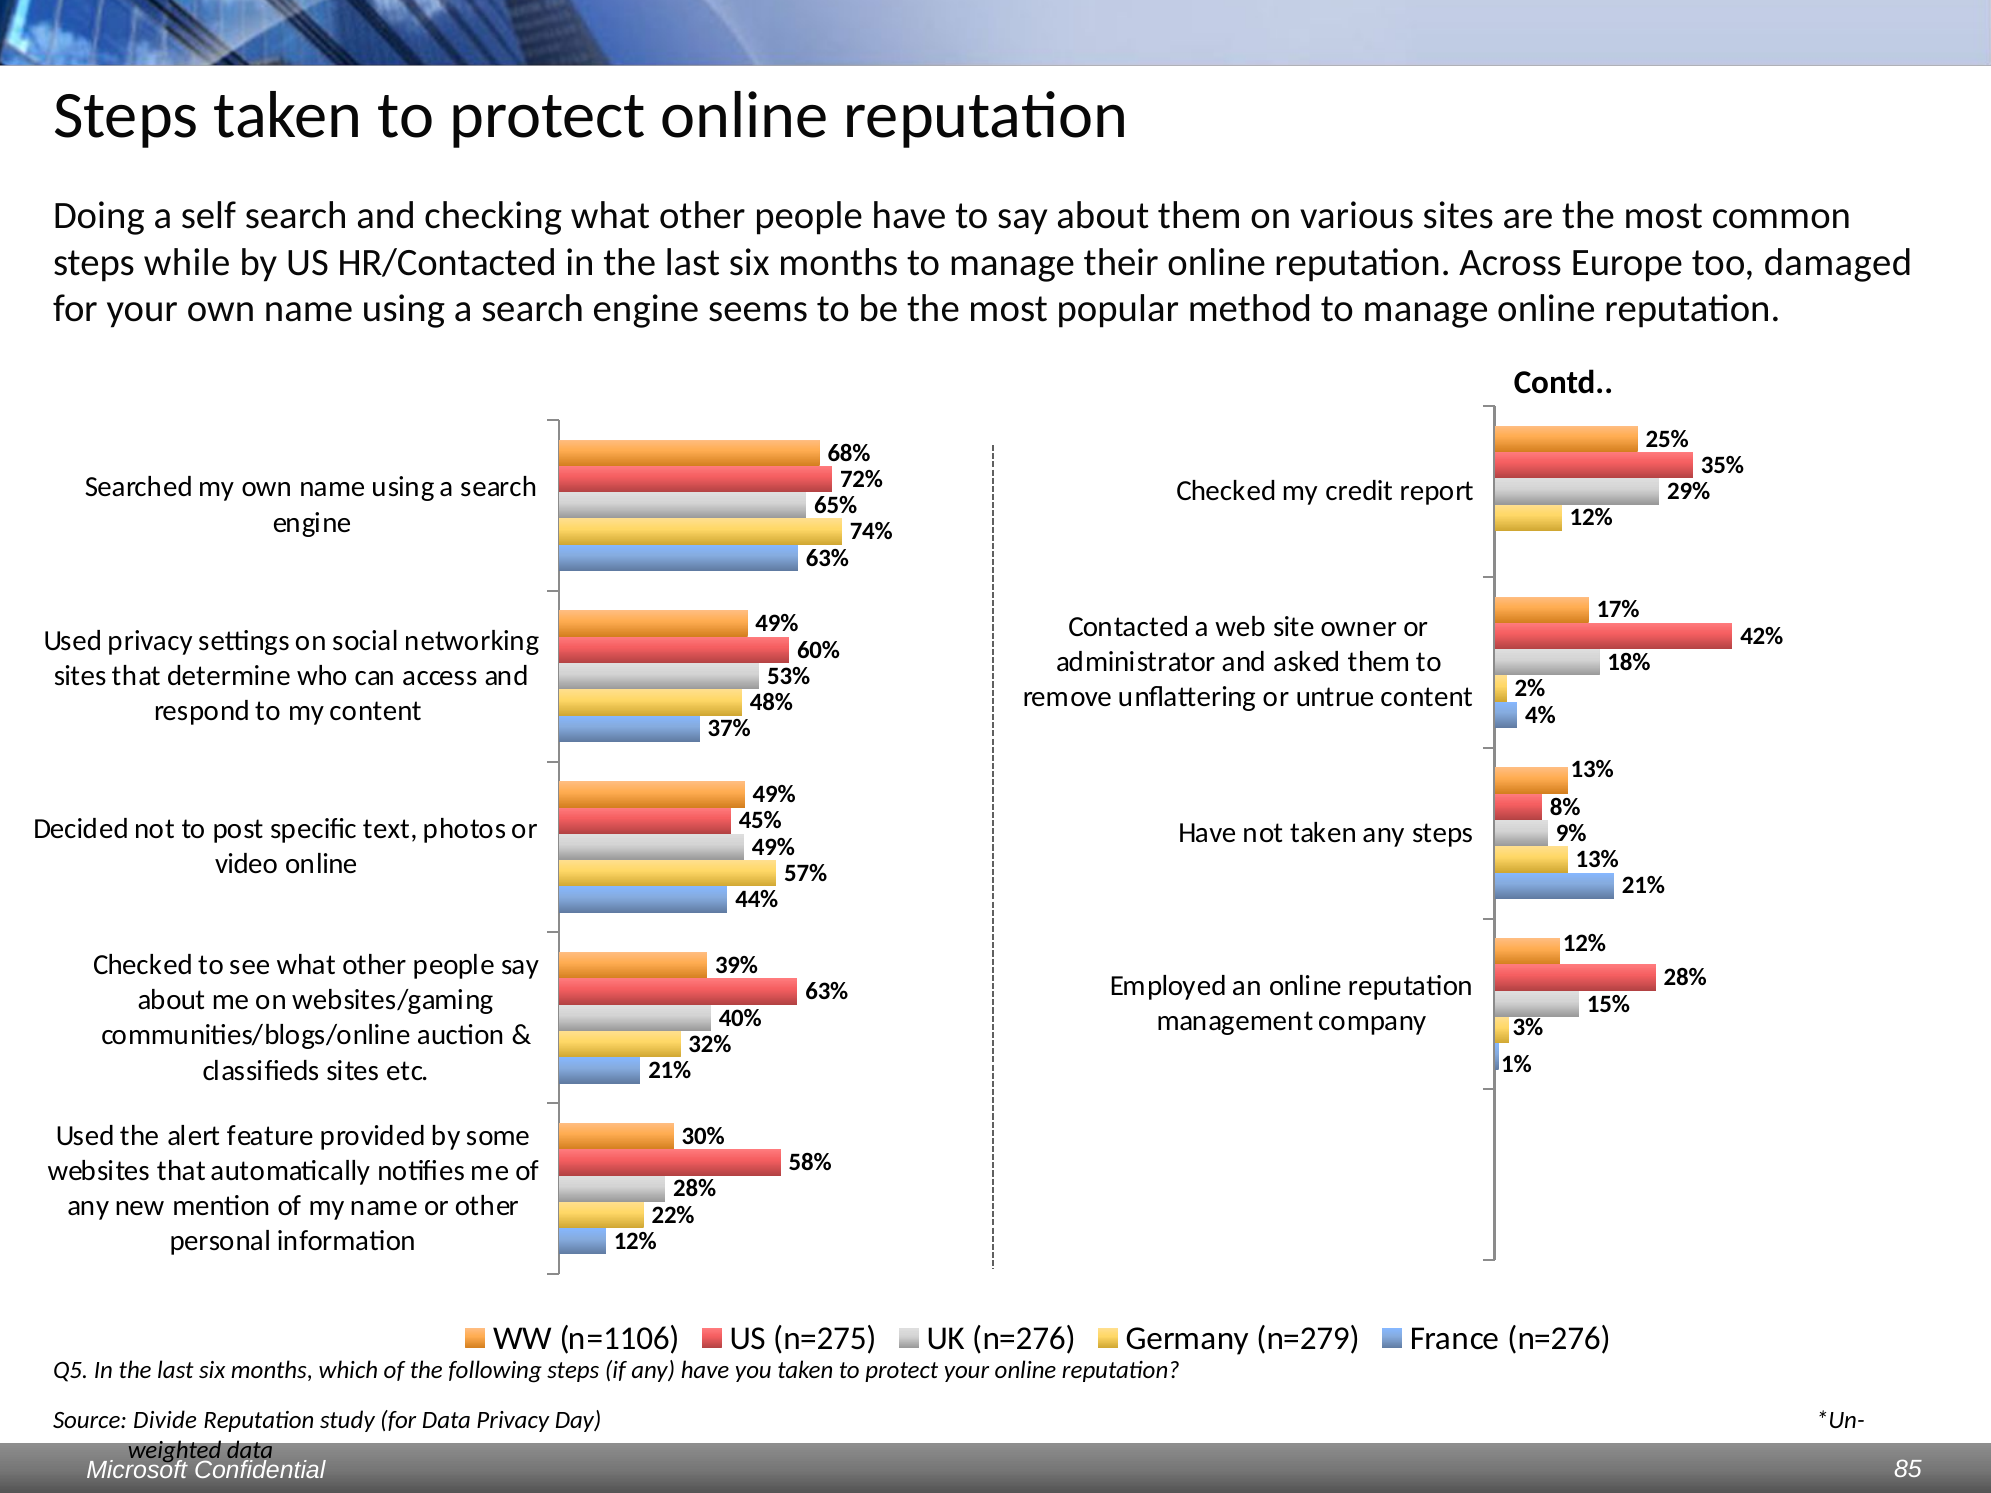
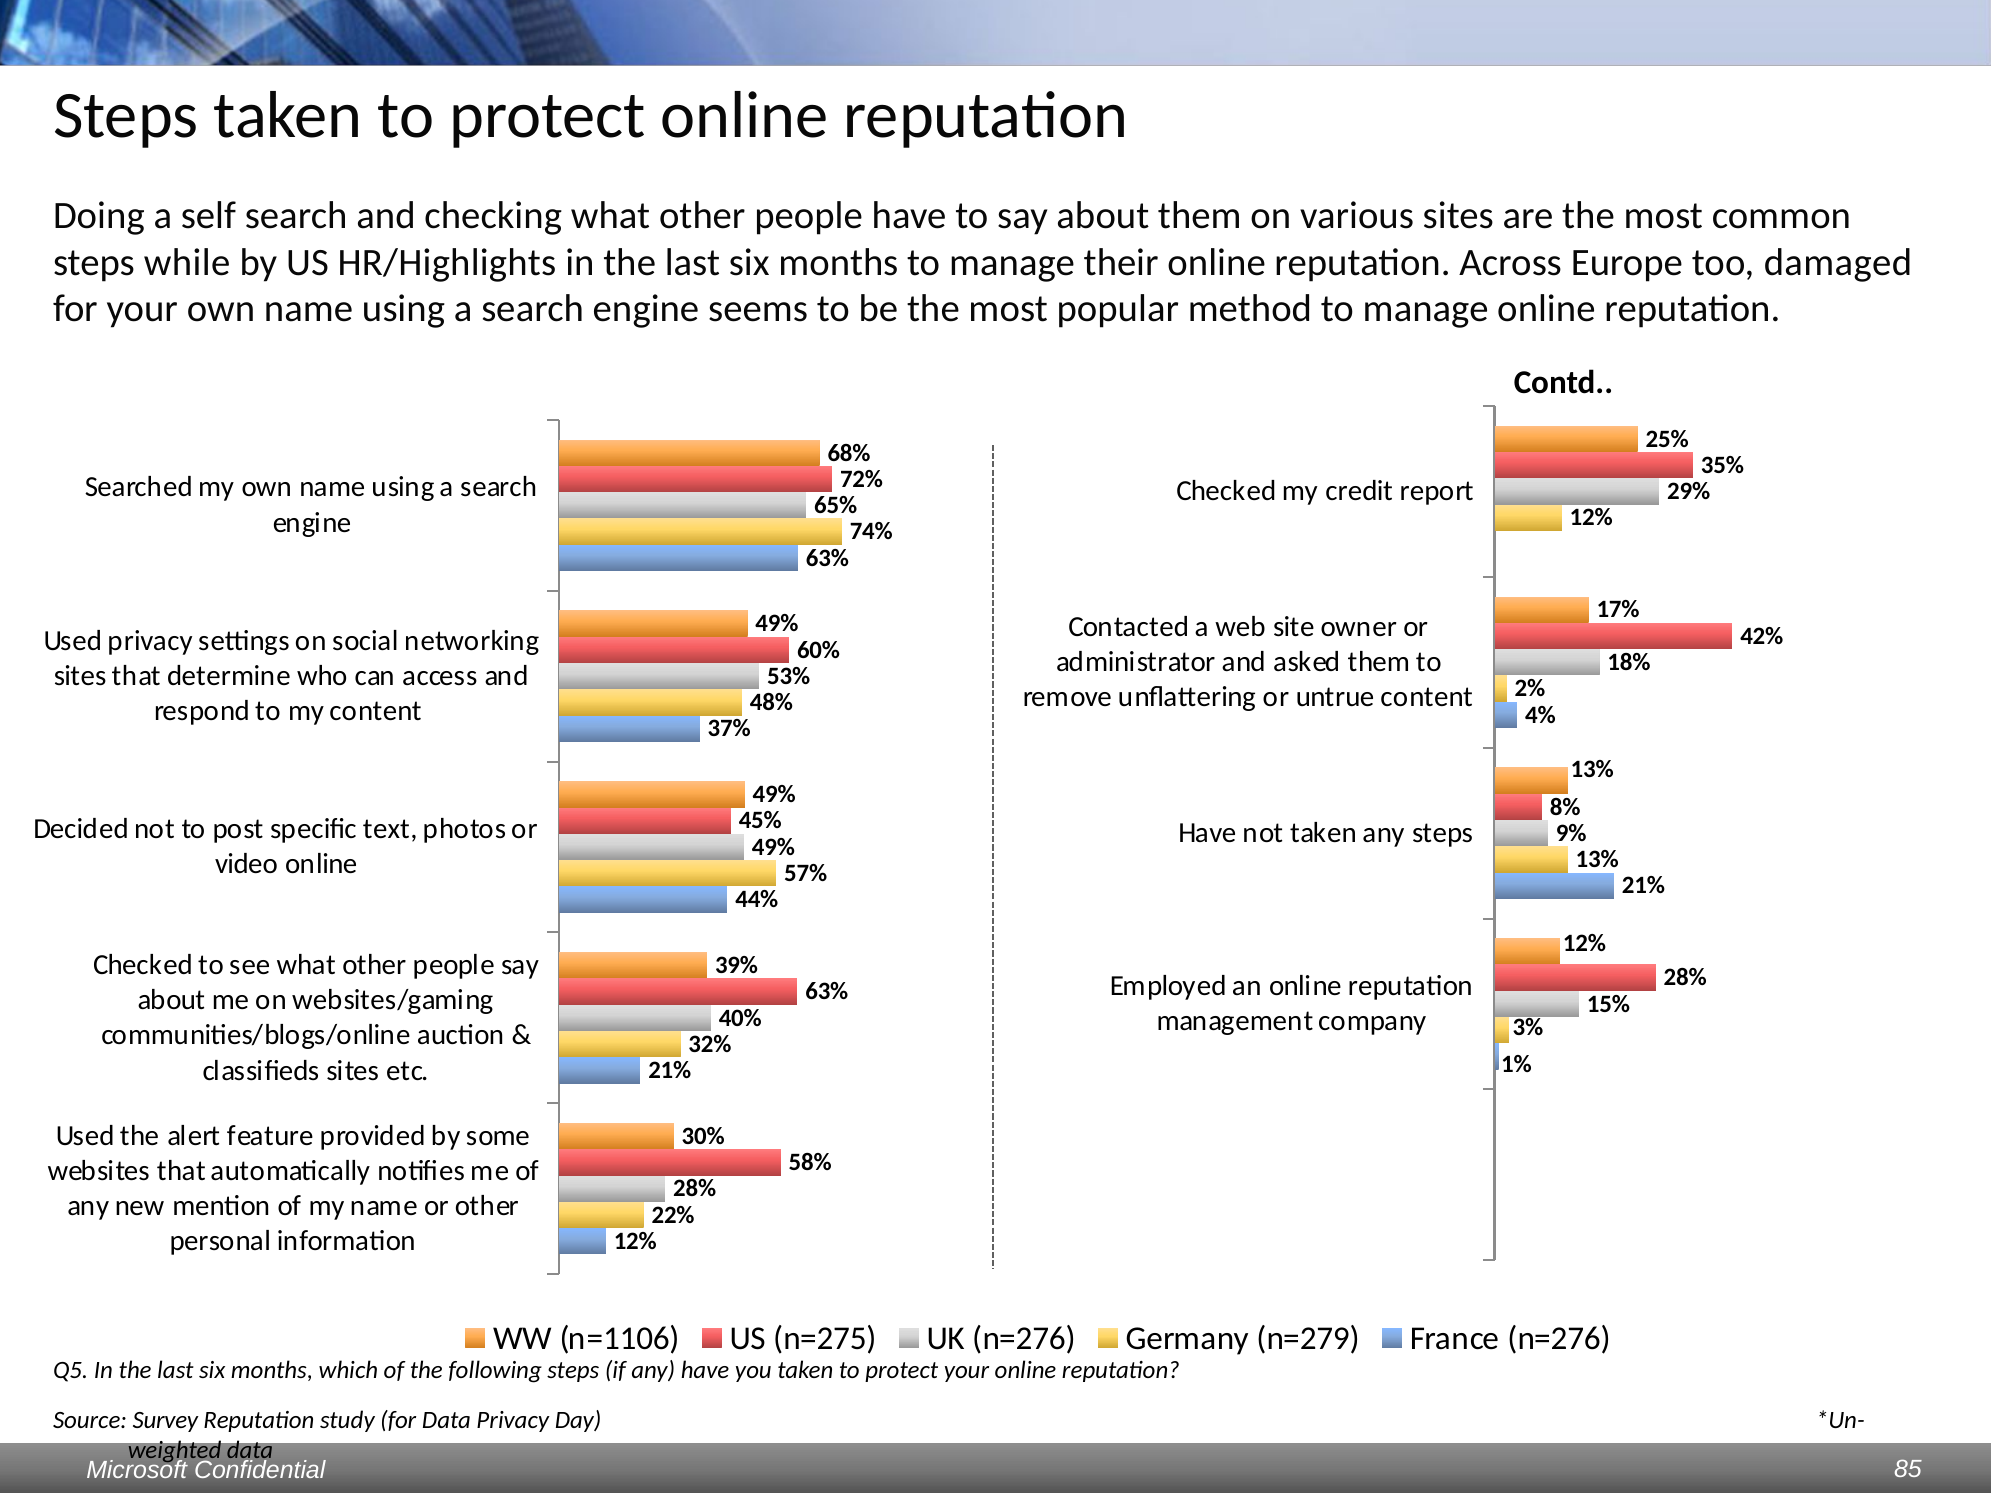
HR/Contacted: HR/Contacted -> HR/Highlights (447, 262)
Divide: Divide -> Survey (165, 1420)
